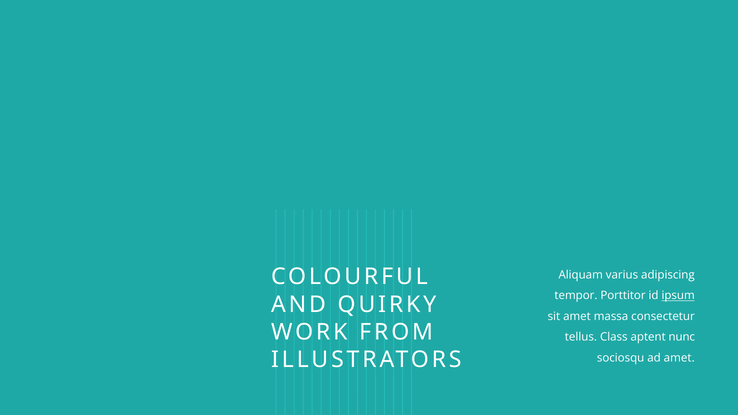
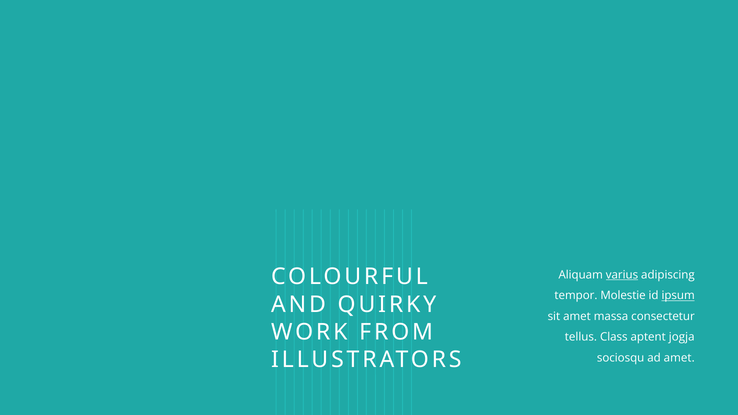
varius underline: none -> present (622, 275)
Porttitor: Porttitor -> Molestie (623, 296)
nunc: nunc -> jogja (682, 337)
